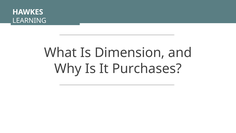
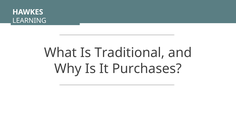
Dimension: Dimension -> Traditional (130, 53)
